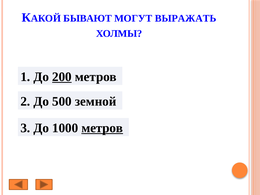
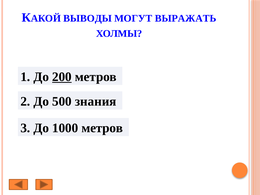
БЫВАЮТ: БЫВАЮТ -> ВЫВОДЫ (88, 18)
земной: земной -> знания (96, 101)
метров underline: present -> none (102, 128)
